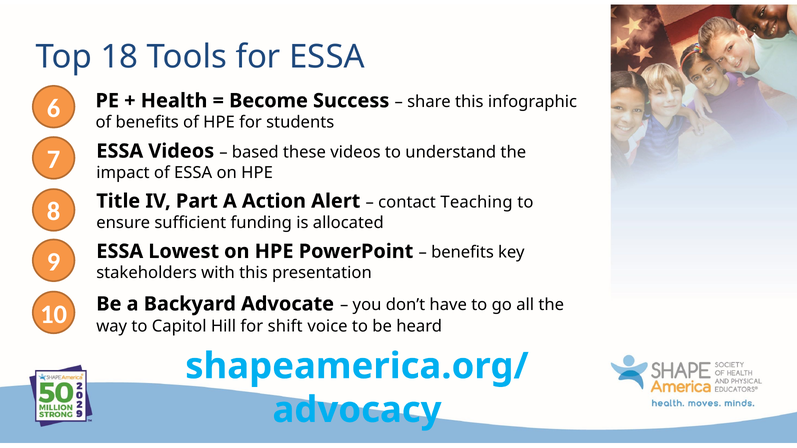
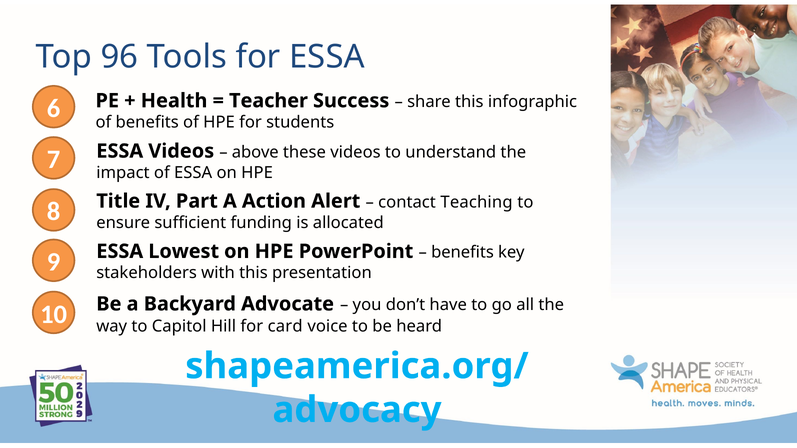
18: 18 -> 96 (119, 57)
Become: Become -> Teacher (268, 101)
based: based -> above (255, 152)
shift: shift -> card (285, 327)
